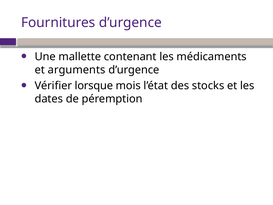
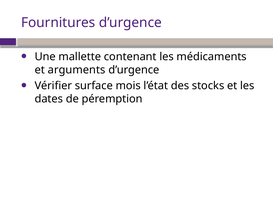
lorsque: lorsque -> surface (94, 86)
